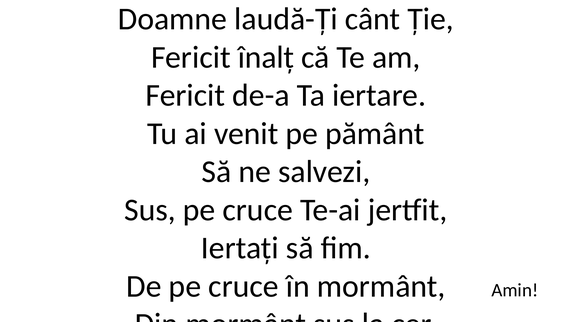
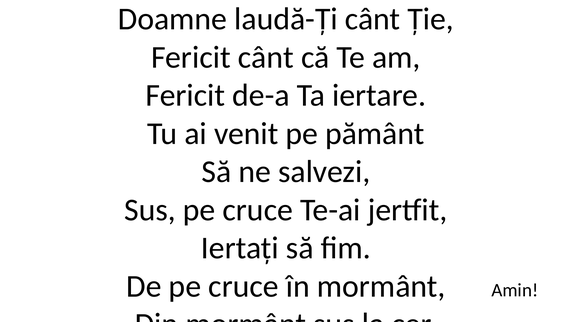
Fericit înalț: înalț -> cânt (266, 57)
